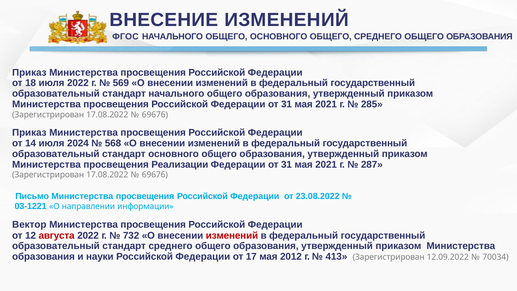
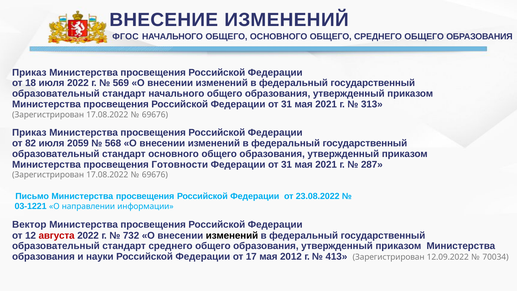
285: 285 -> 313 (372, 104)
14: 14 -> 82 (31, 143)
2024: 2024 -> 2059 (78, 143)
Реализации: Реализации -> Готовности (180, 164)
изменений colour: red -> black (232, 235)
